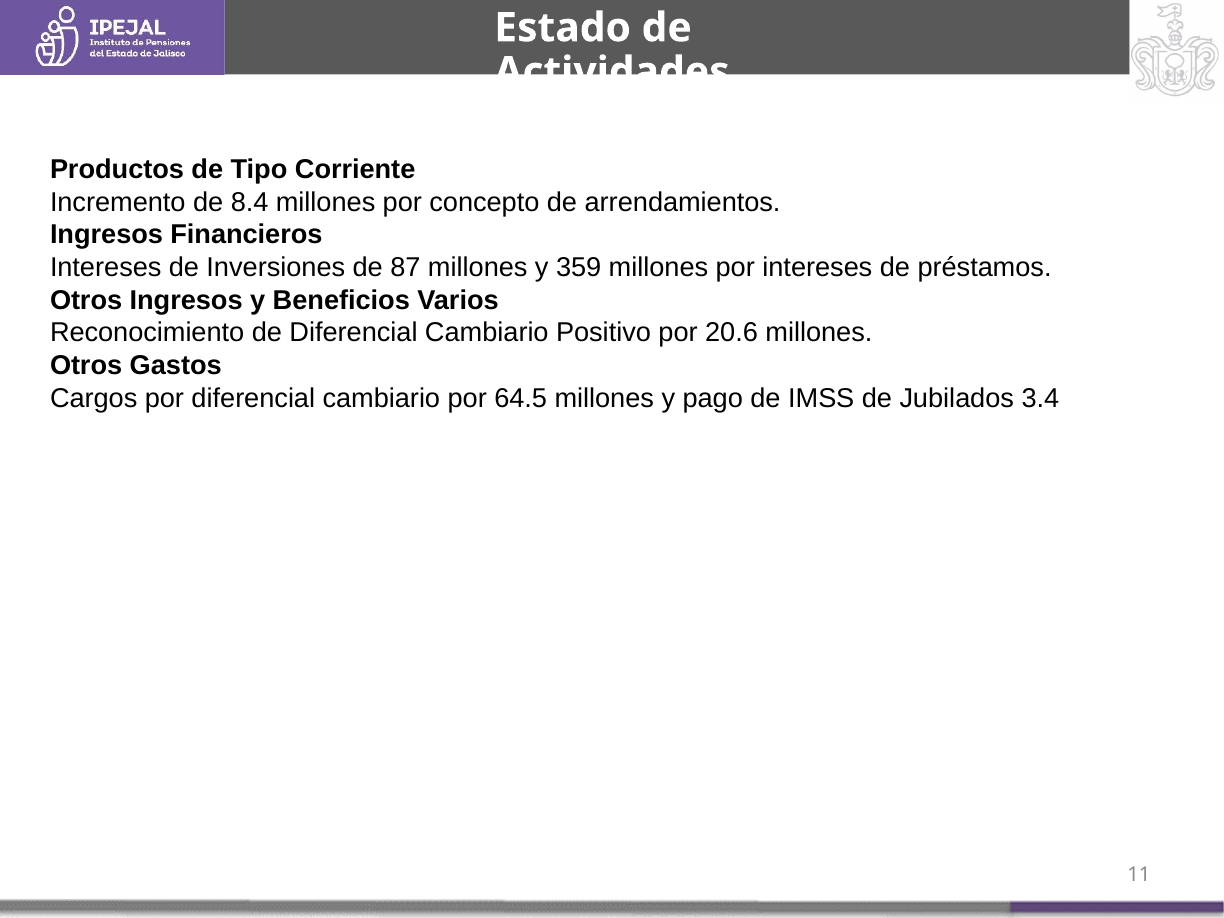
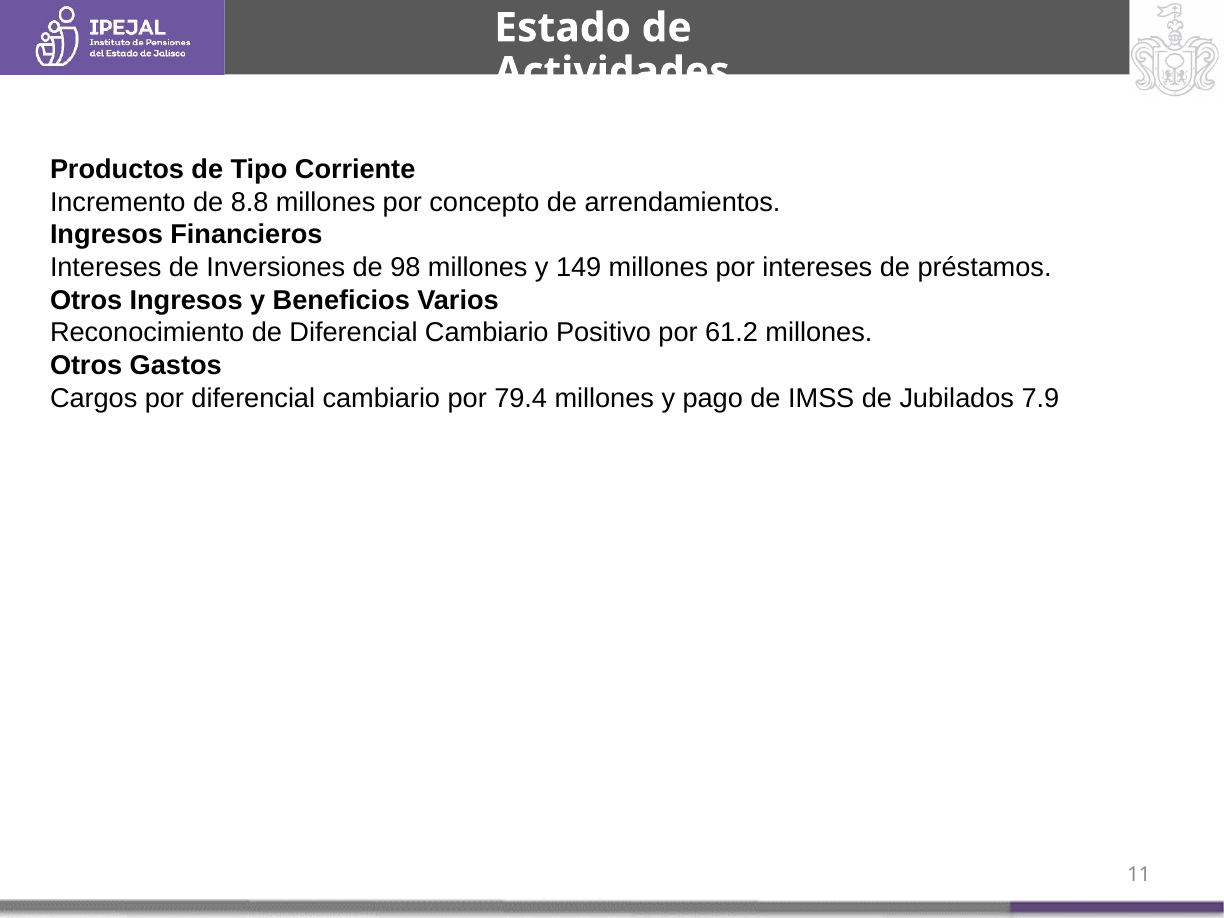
8.4: 8.4 -> 8.8 (250, 202)
87: 87 -> 98 (405, 268)
359: 359 -> 149 (579, 268)
20.6: 20.6 -> 61.2 (732, 333)
64.5: 64.5 -> 79.4 (521, 398)
3.4: 3.4 -> 7.9 (1040, 398)
